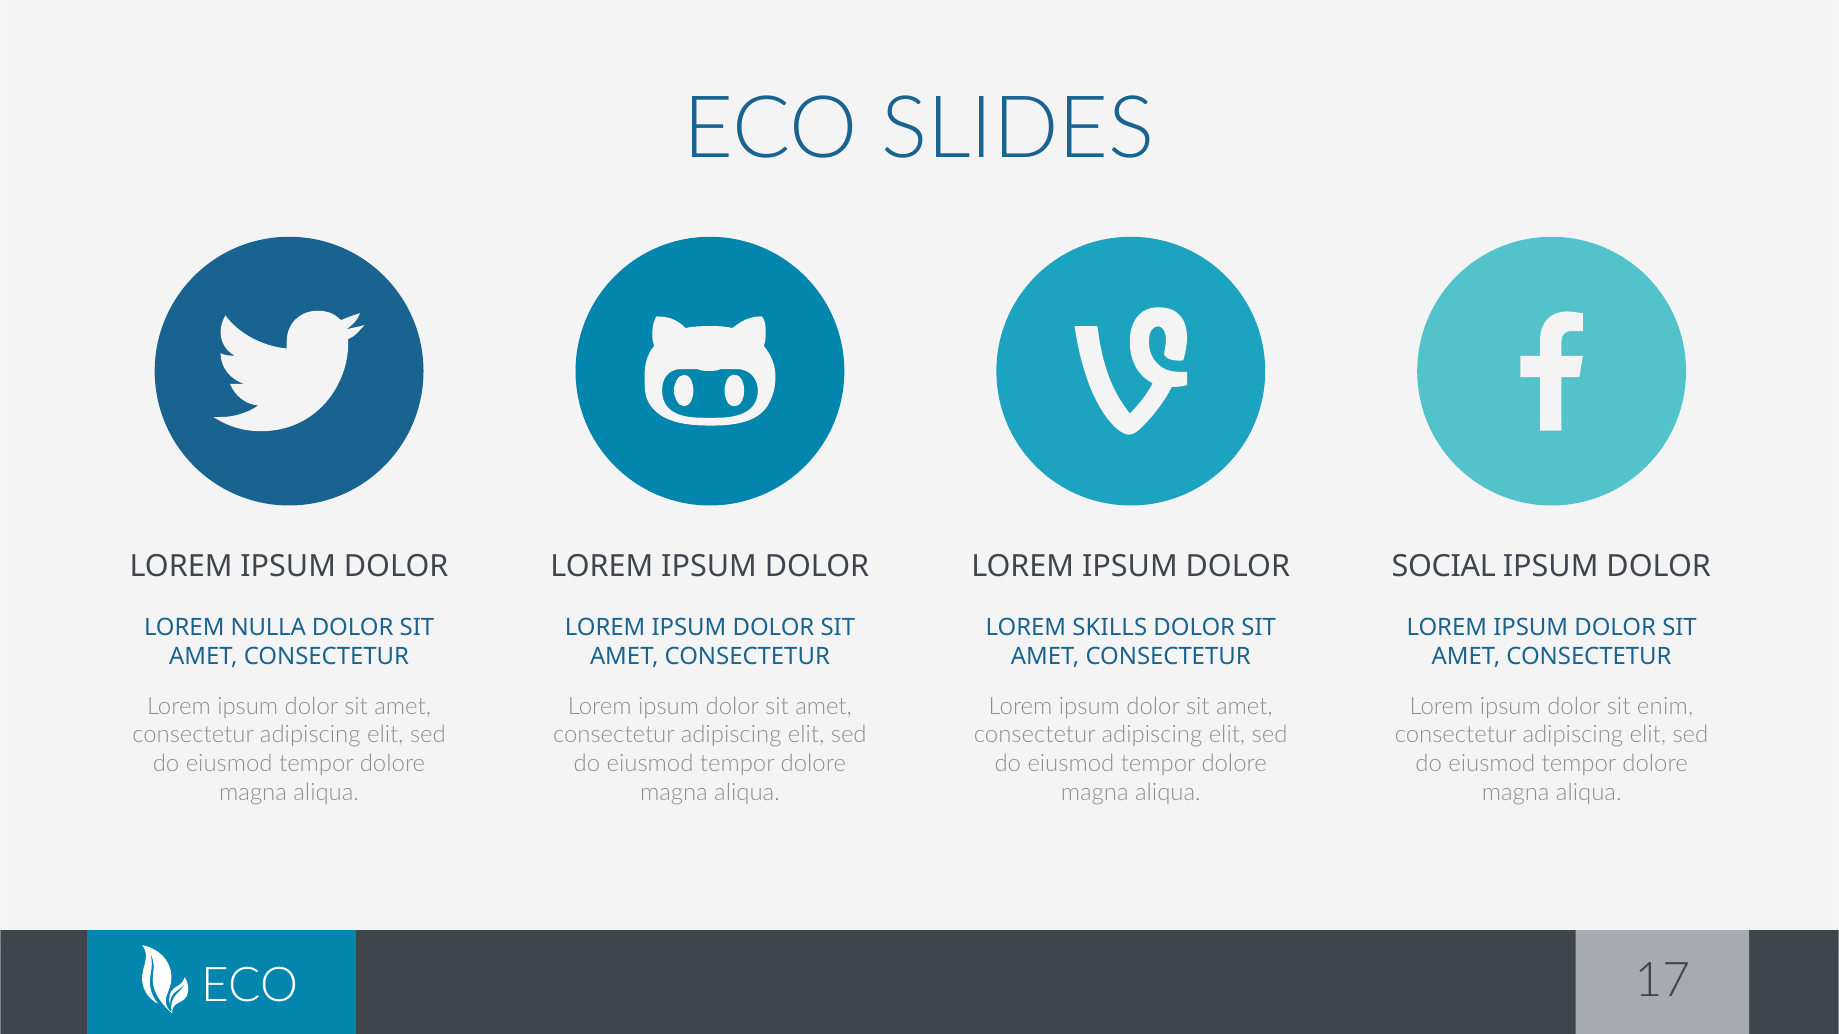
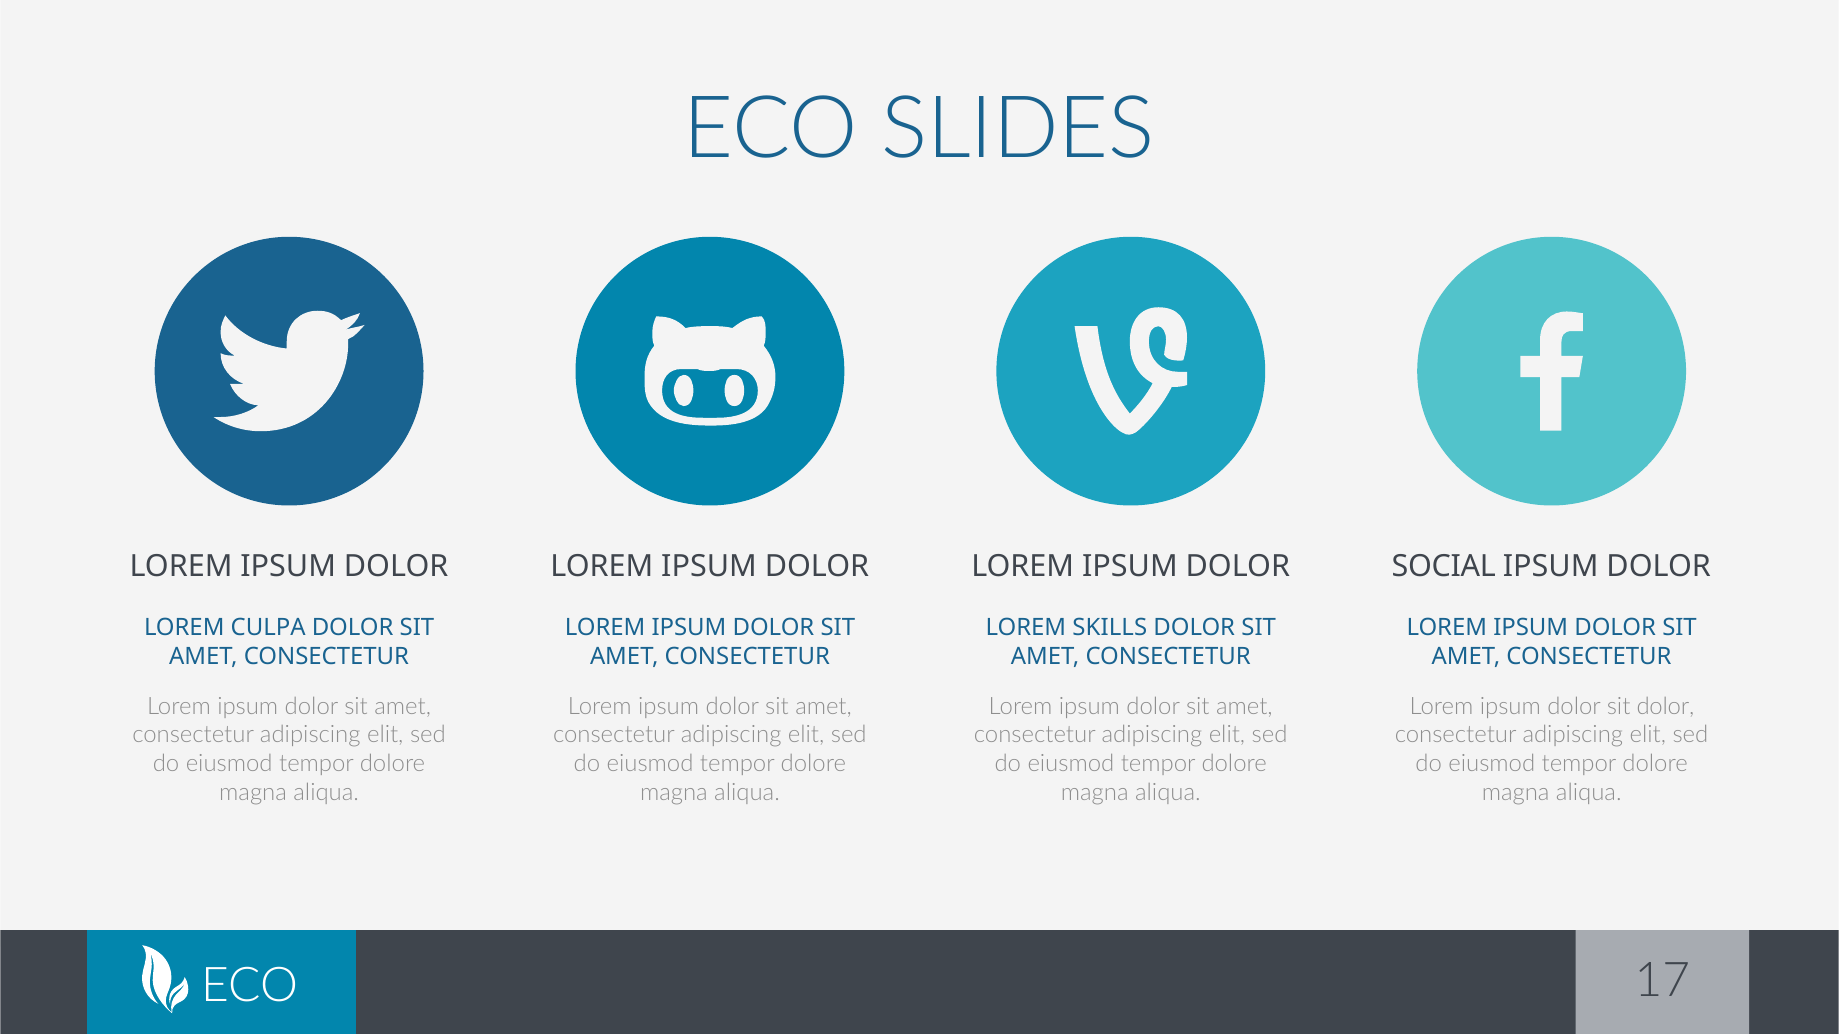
NULLA: NULLA -> CULPA (268, 628)
sit enim: enim -> dolor (1665, 706)
